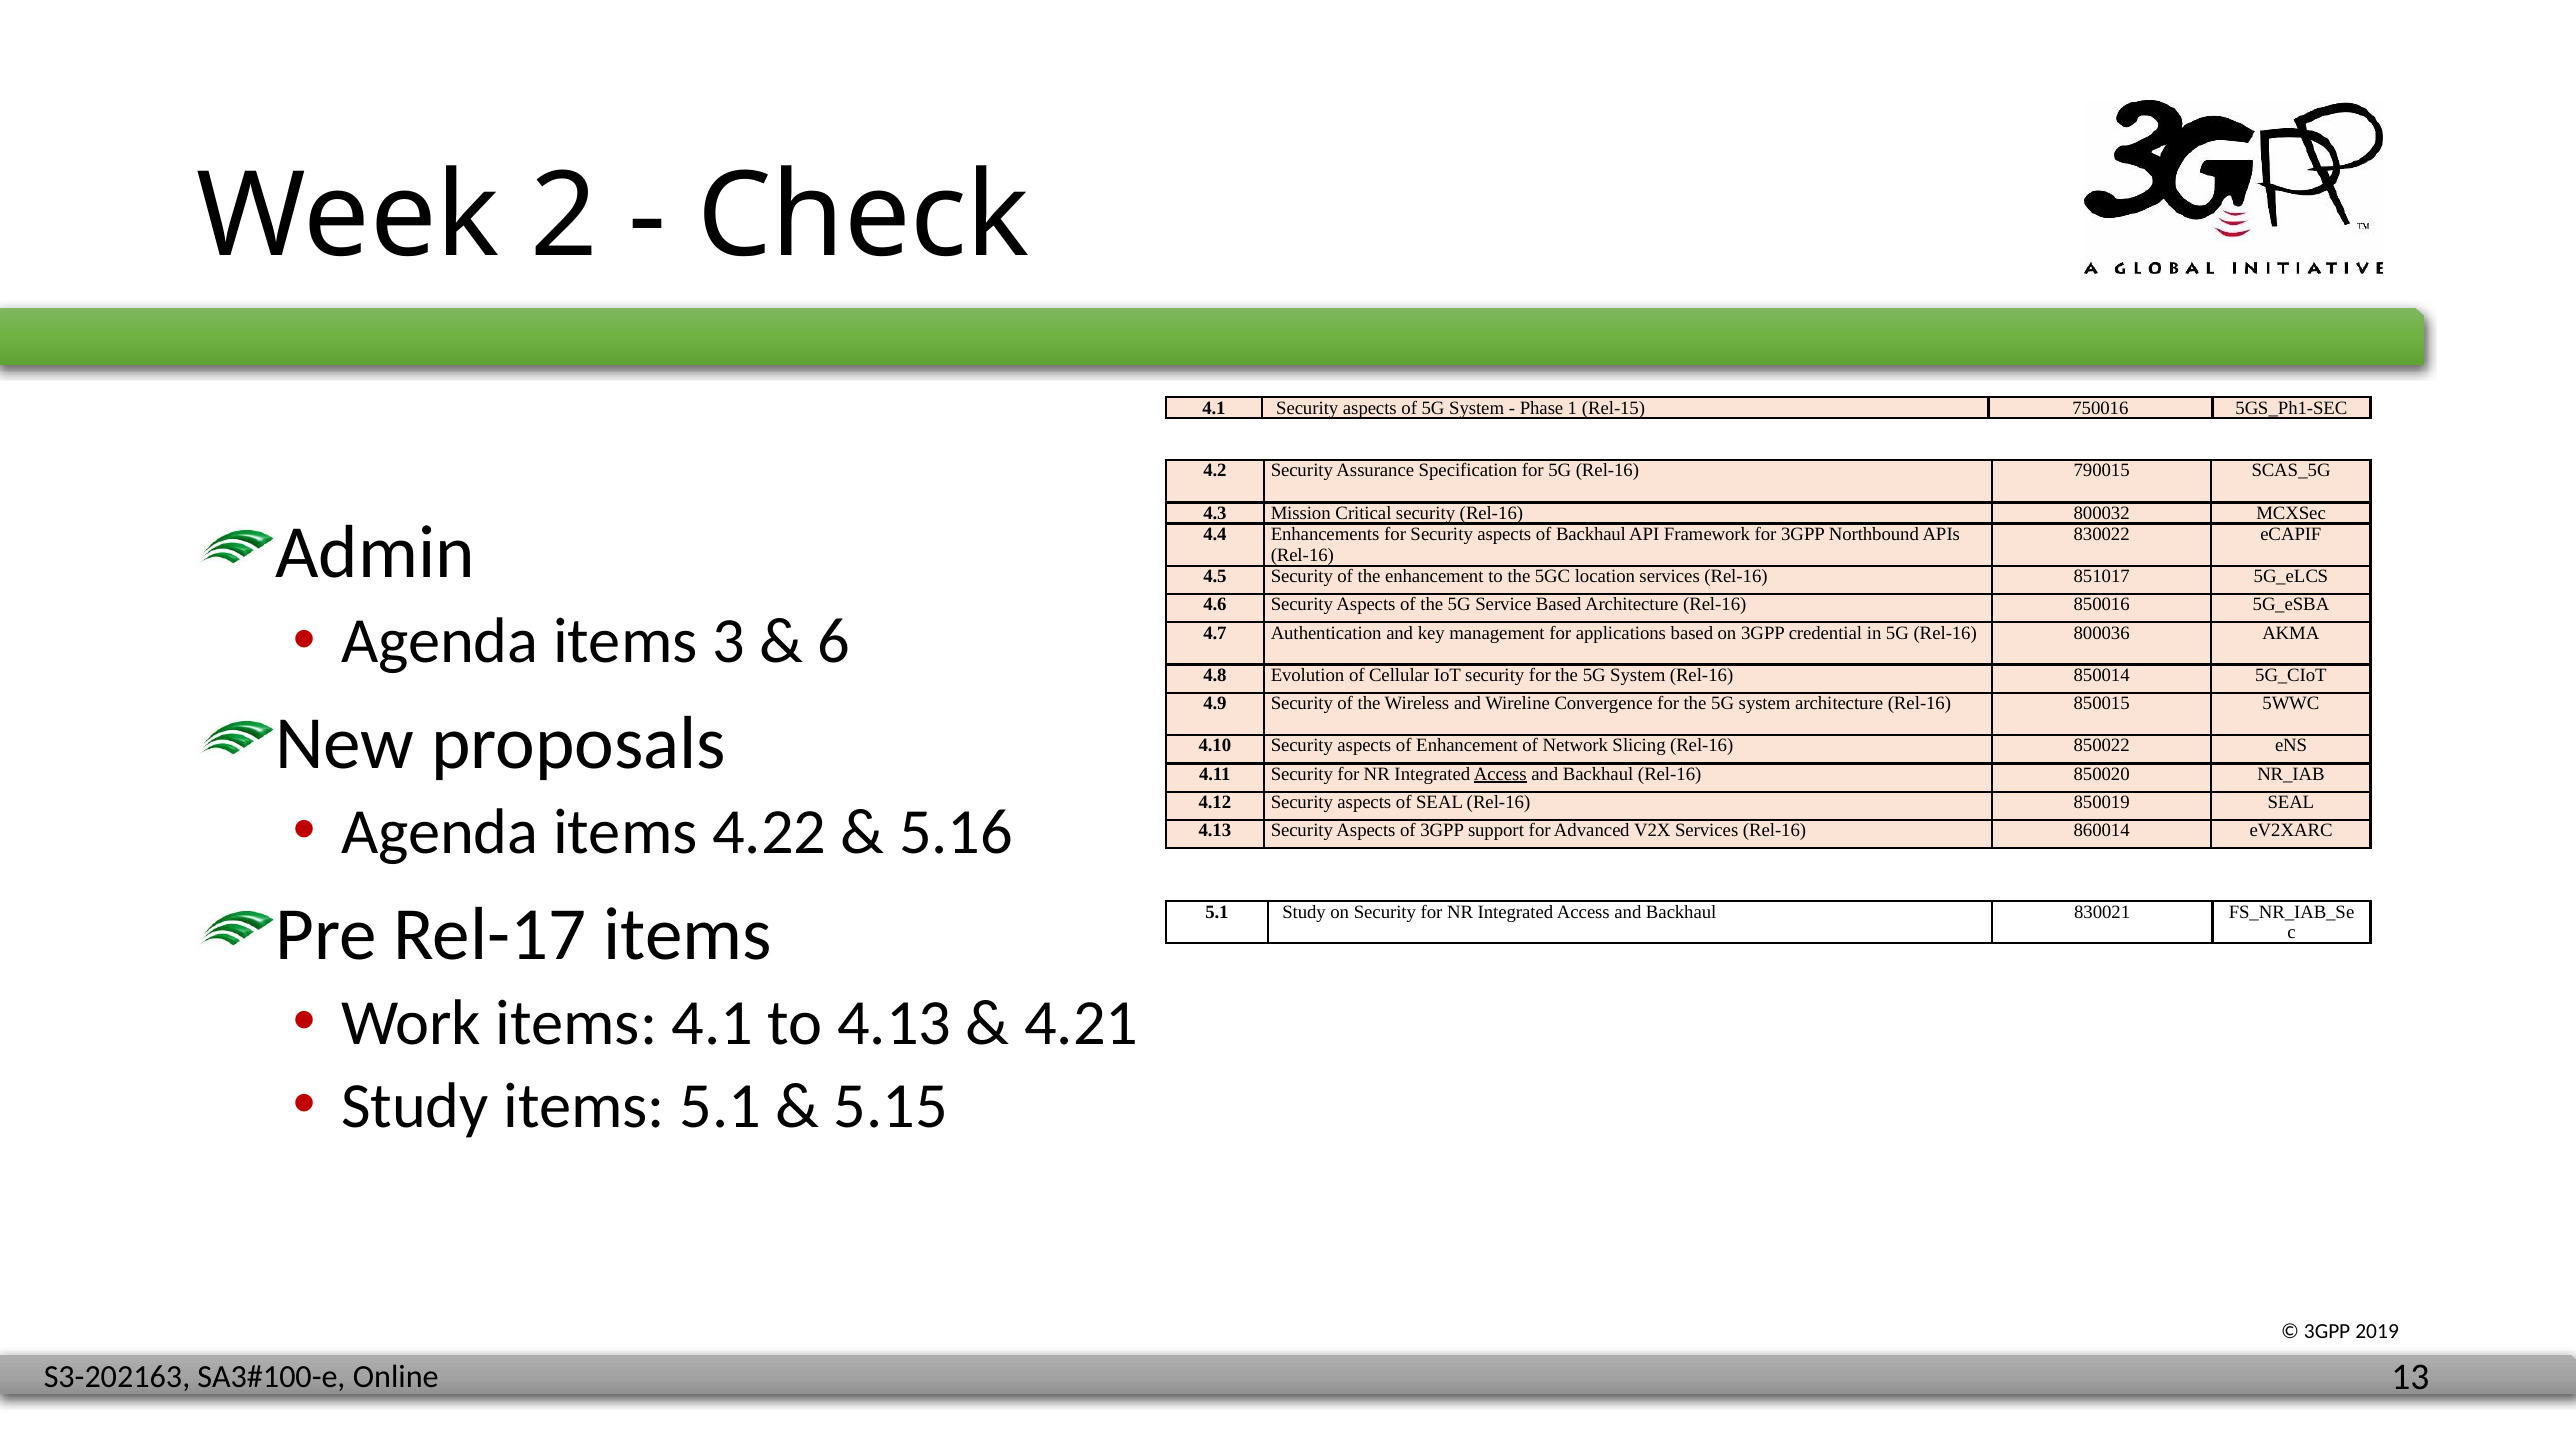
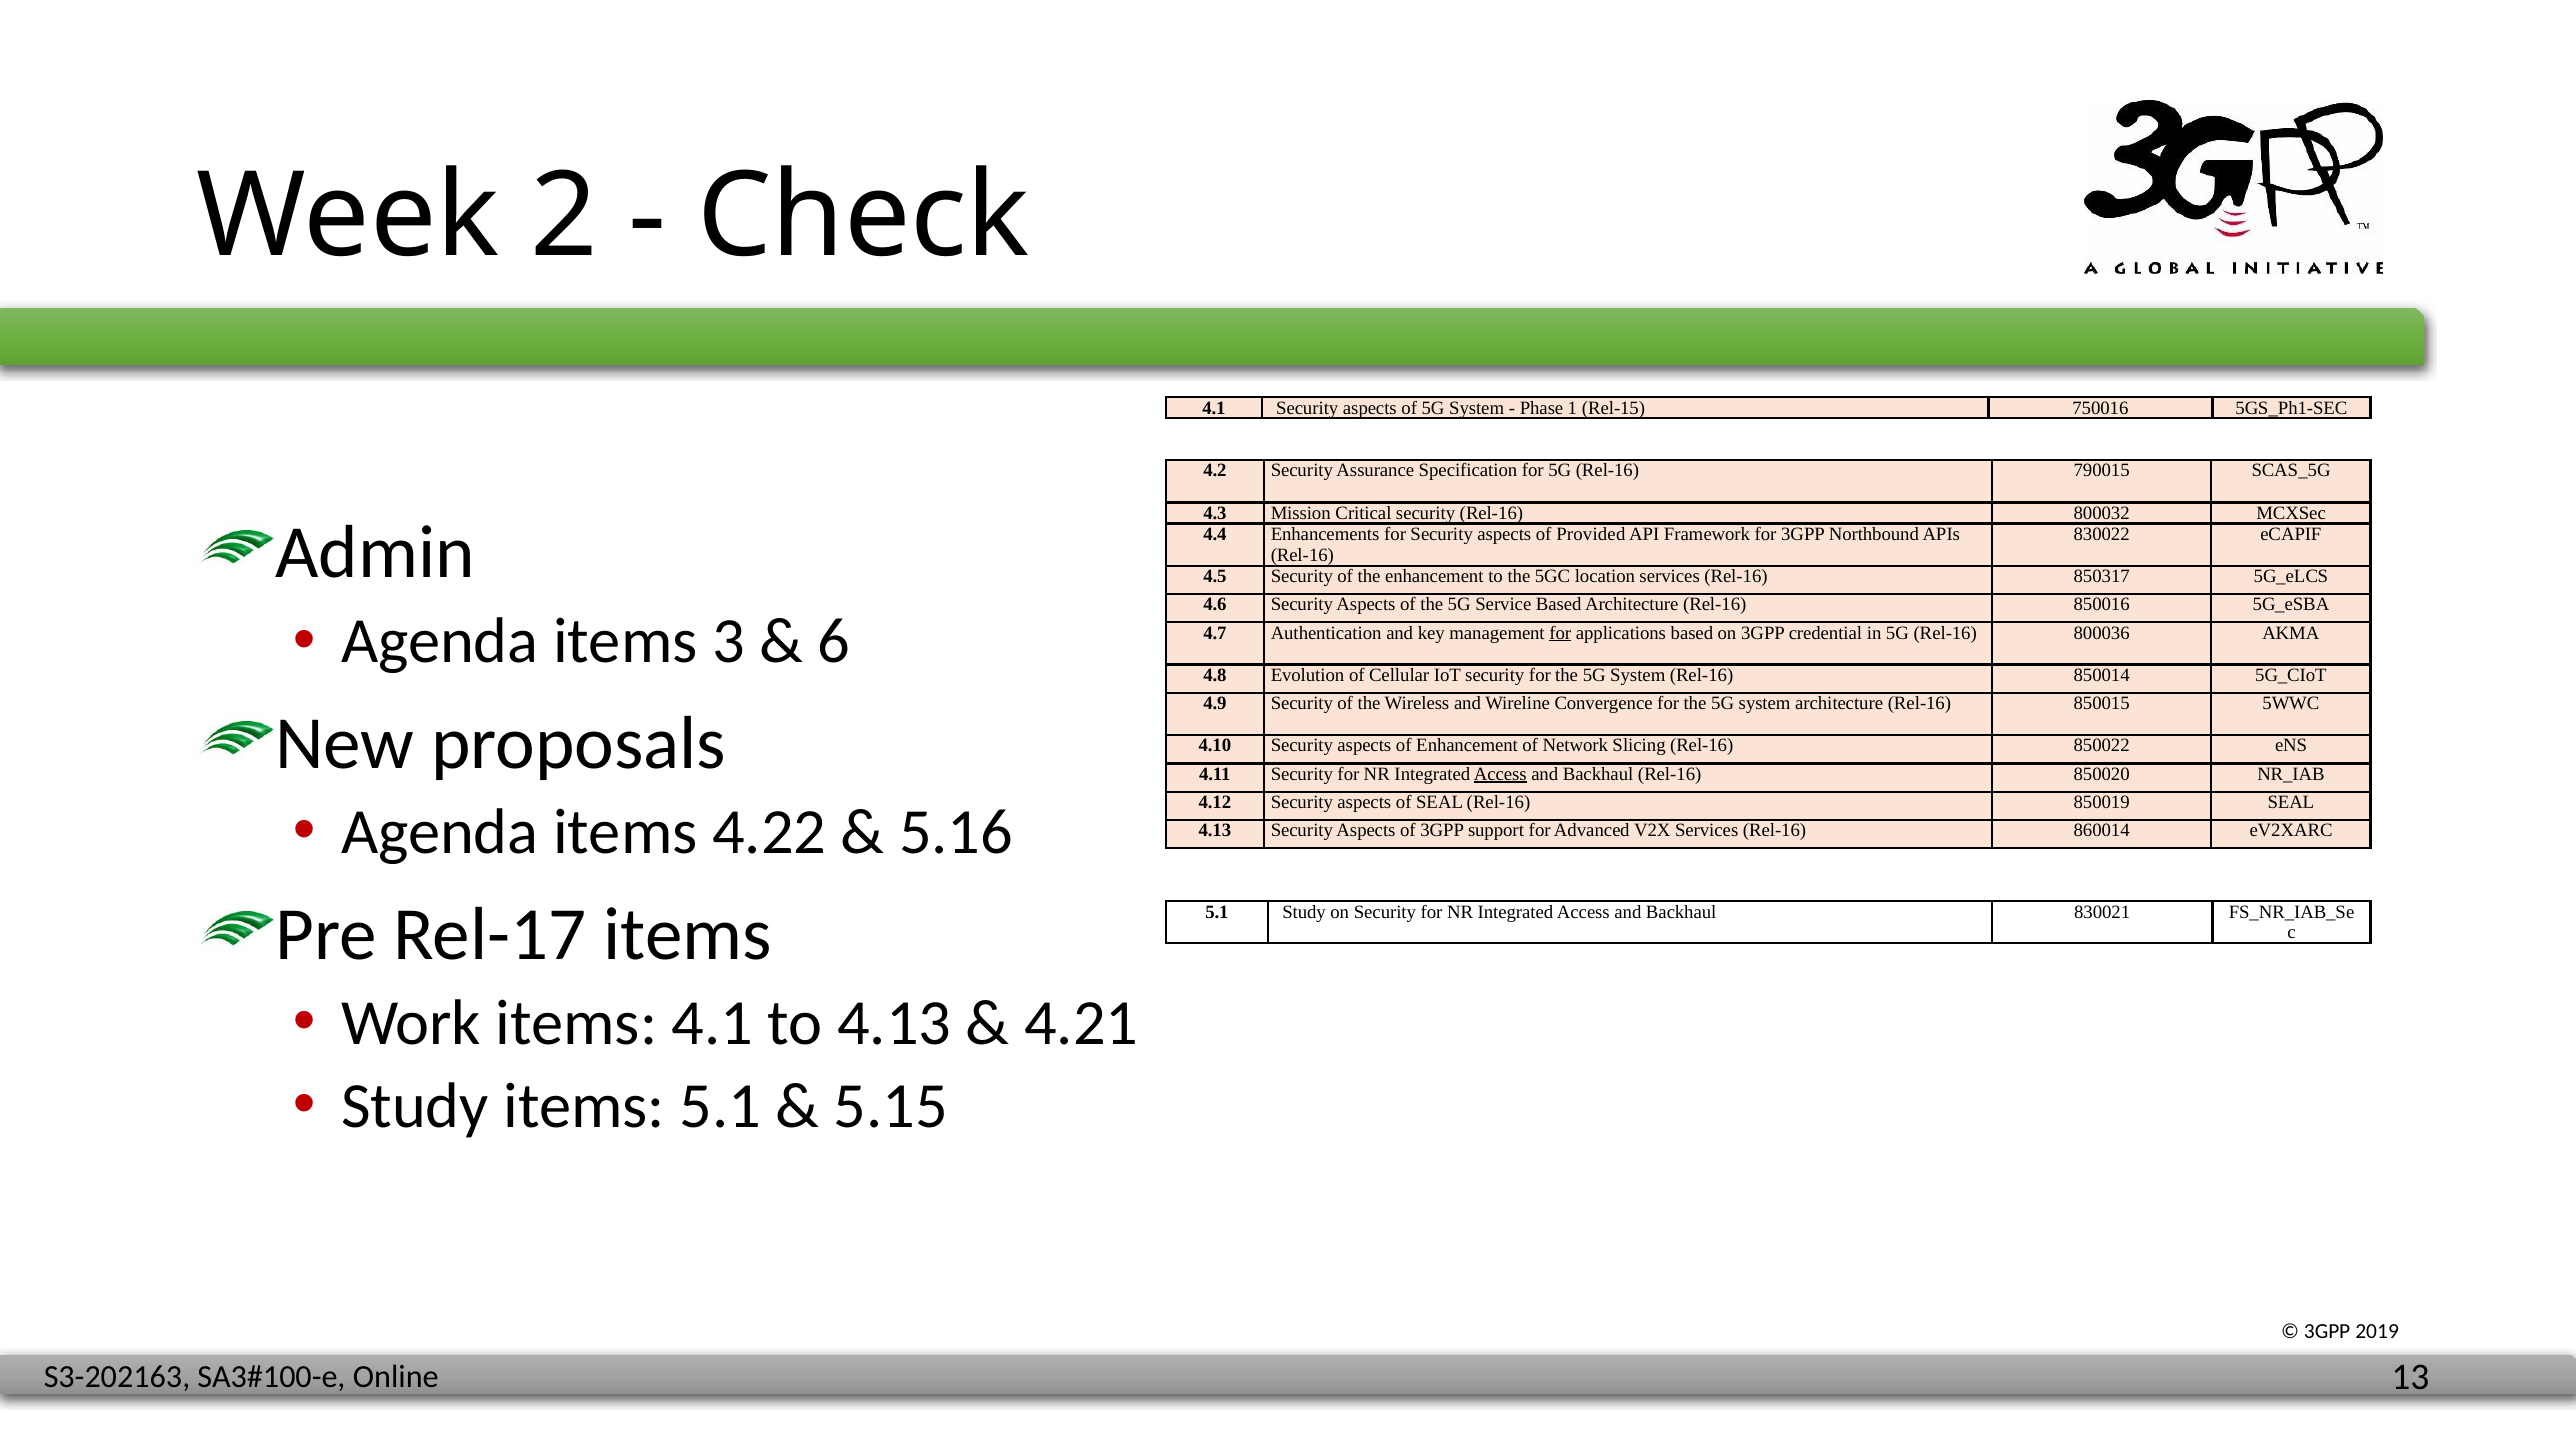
of Backhaul: Backhaul -> Provided (1591, 534)
851017: 851017 -> 850317 (2102, 576)
for underline: none -> present (1560, 633)
